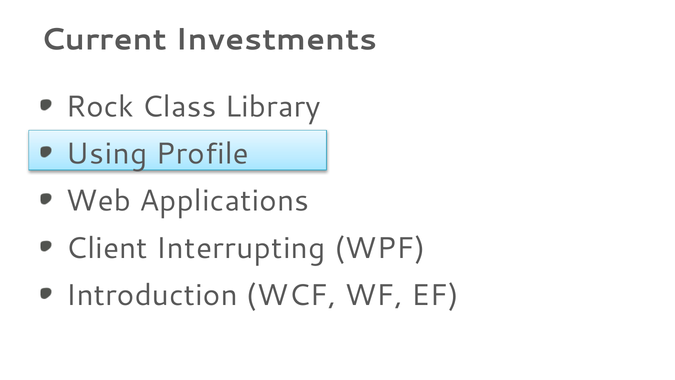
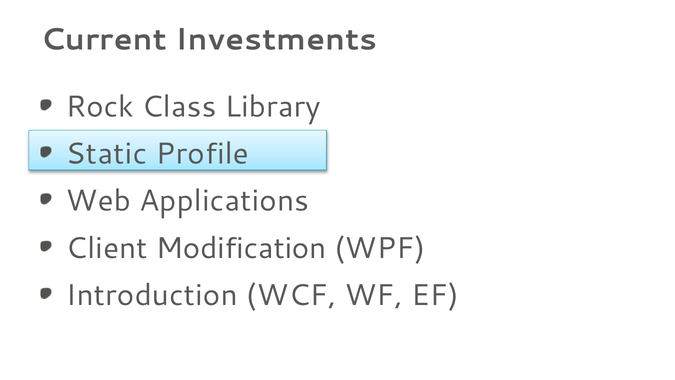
Using: Using -> Static (107, 154)
Interrupting: Interrupting -> Modification (241, 248)
